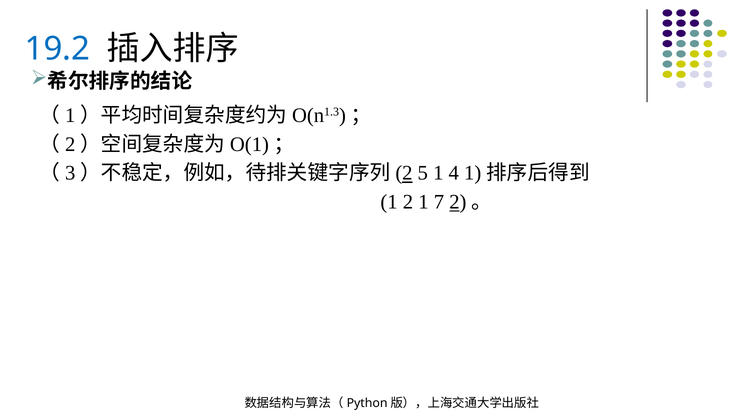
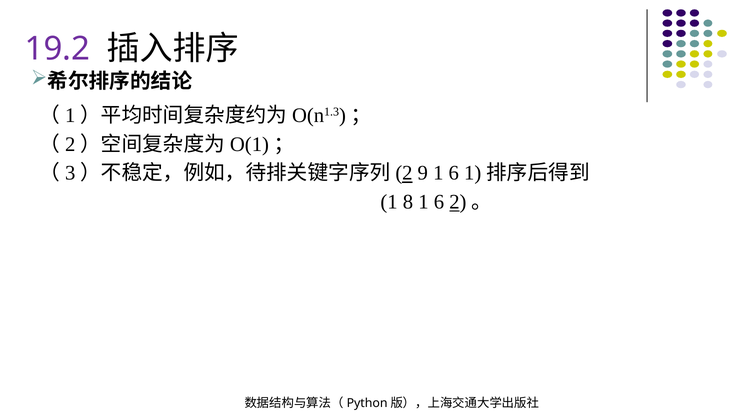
19.2 colour: blue -> purple (57, 49)
5: 5 -> 9 (423, 173)
4: 4 -> 6 (454, 173)
2: 2 -> 8 (408, 202)
7: 7 -> 6 (439, 202)
